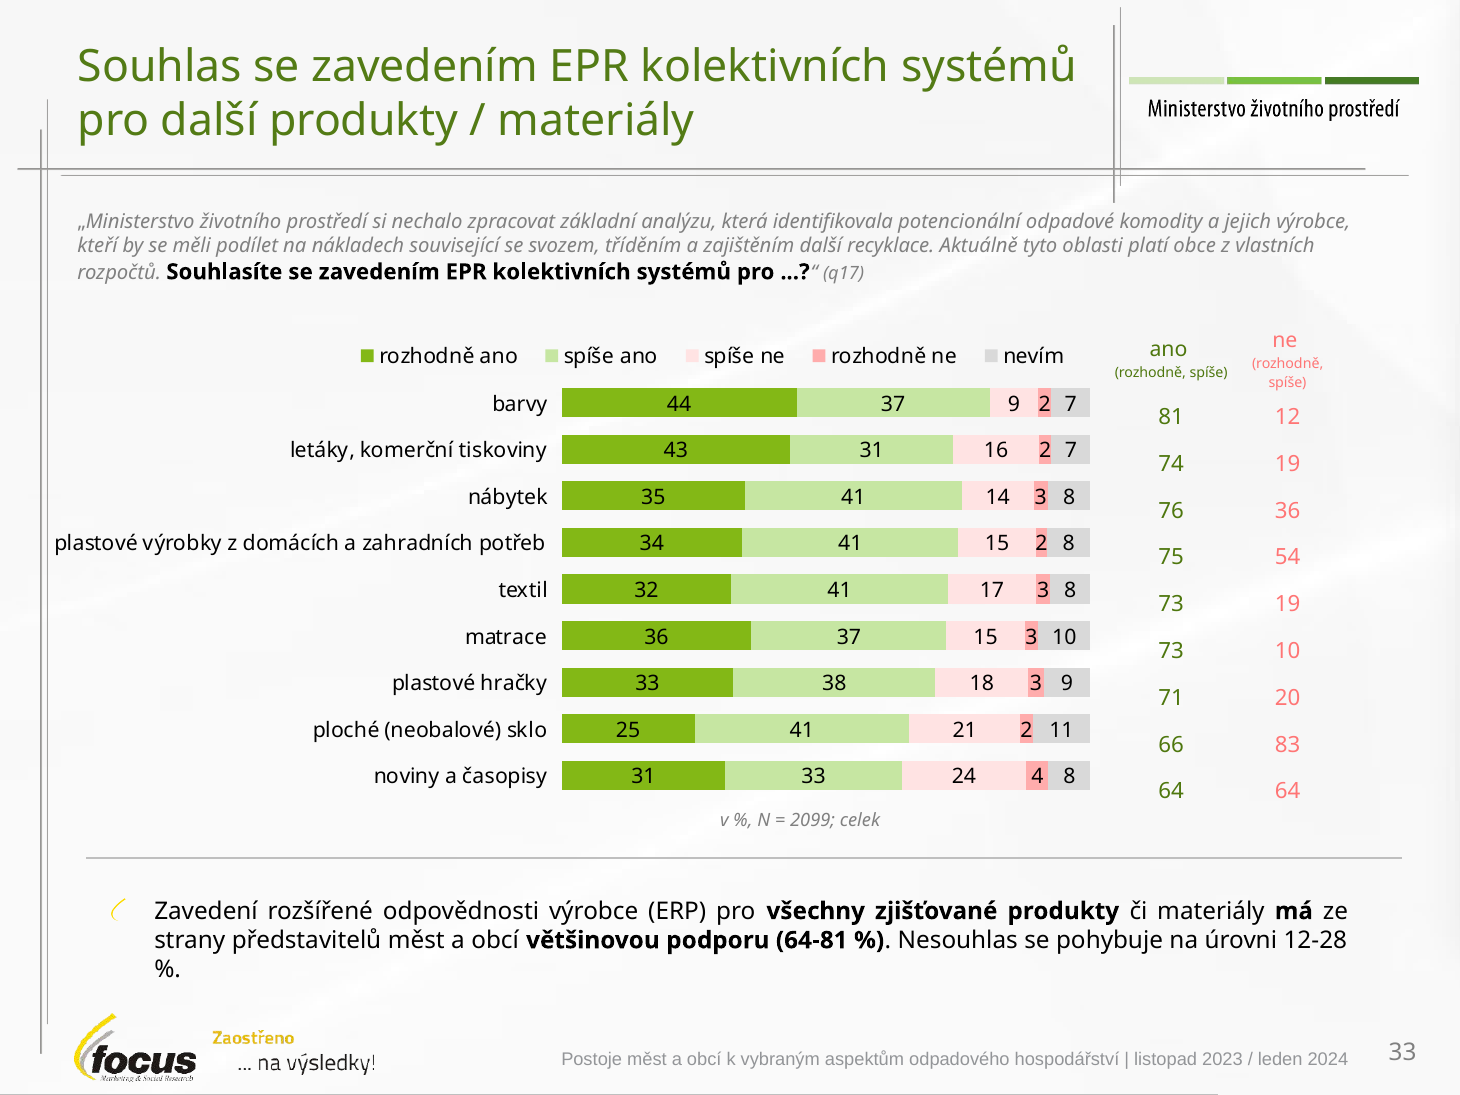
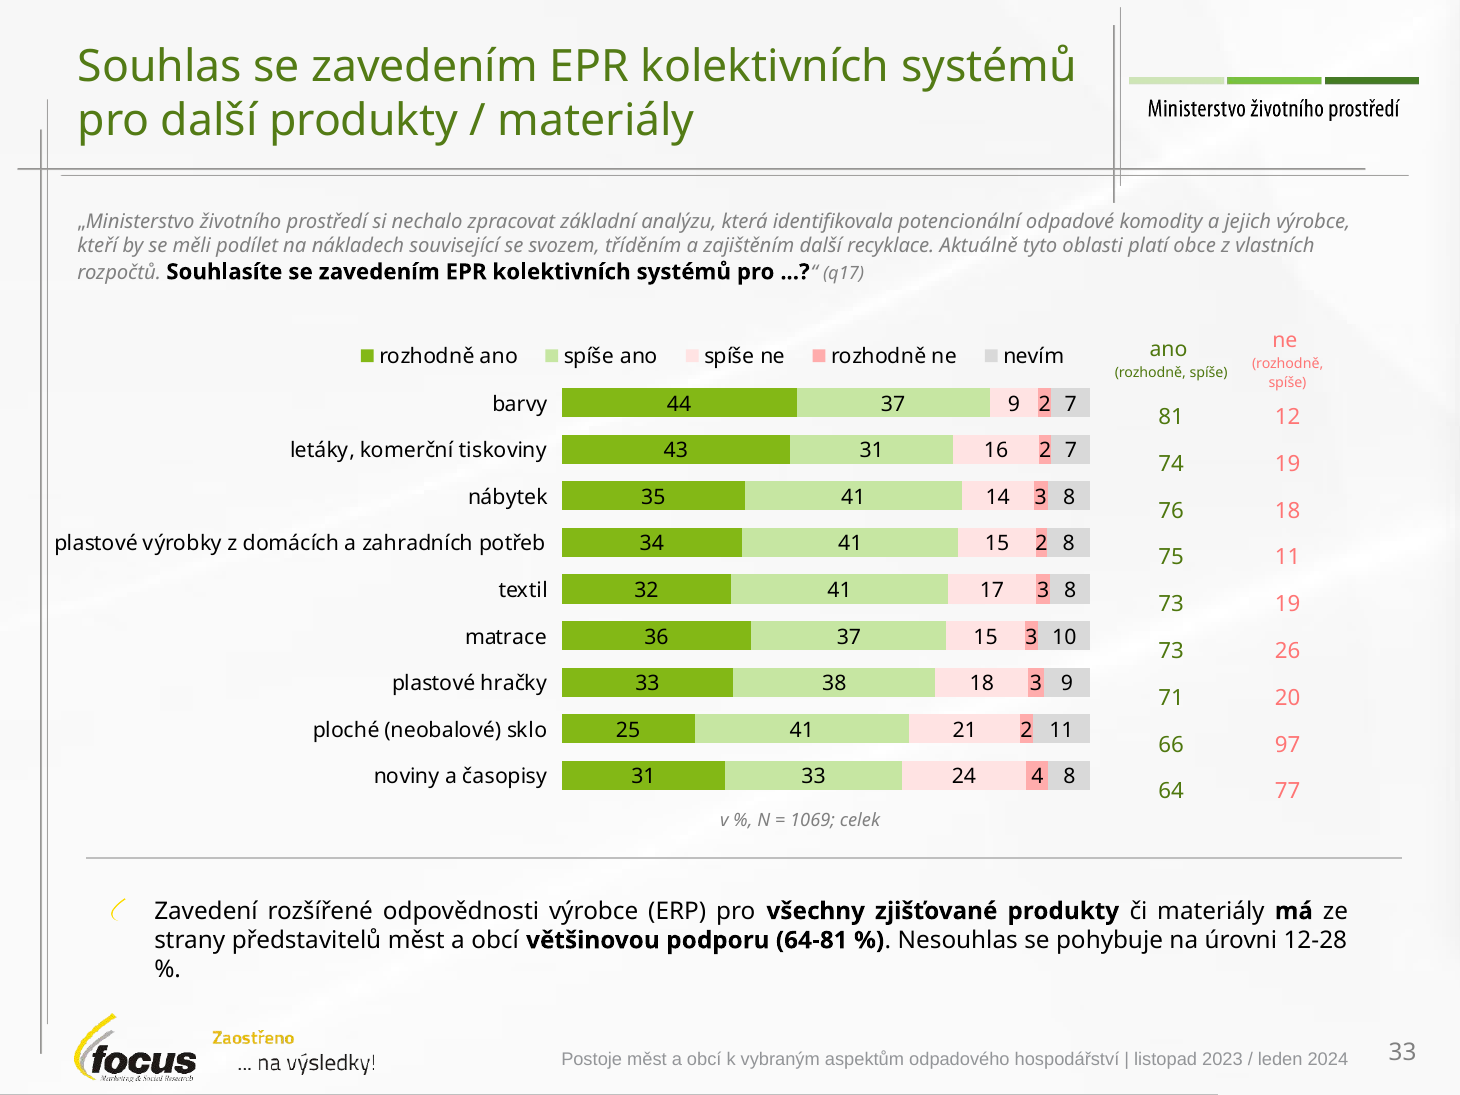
76 36: 36 -> 18 (1288, 511)
75 54: 54 -> 11 (1288, 558)
73 10: 10 -> 26 (1288, 651)
83: 83 -> 97 (1288, 745)
64 64: 64 -> 77 (1288, 791)
2099: 2099 -> 1069 (813, 821)
